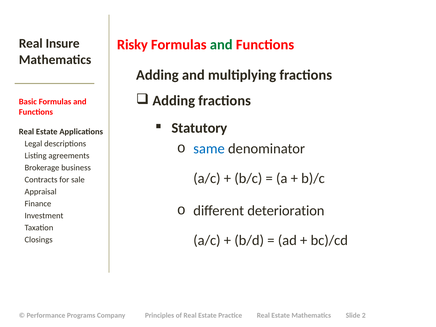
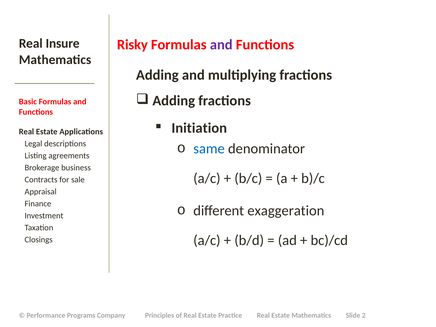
and colour: green -> purple (221, 45)
Statutory: Statutory -> Initiation (199, 128)
deterioration: deterioration -> exaggeration (286, 211)
